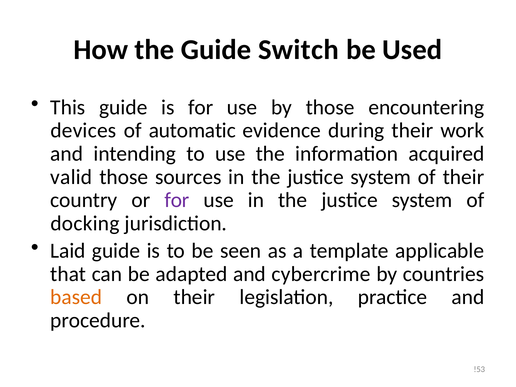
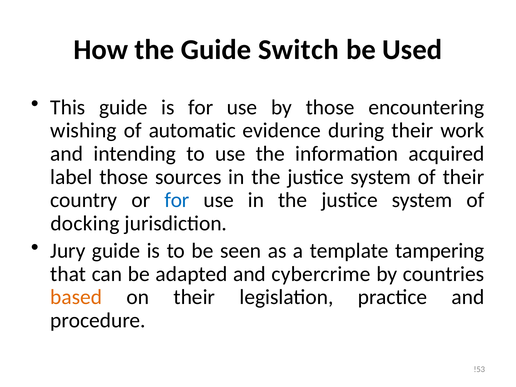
devices: devices -> wishing (83, 131)
valid: valid -> label (71, 177)
for colour: purple -> blue (177, 200)
Laid: Laid -> Jury (68, 251)
applicable: applicable -> tampering (440, 251)
